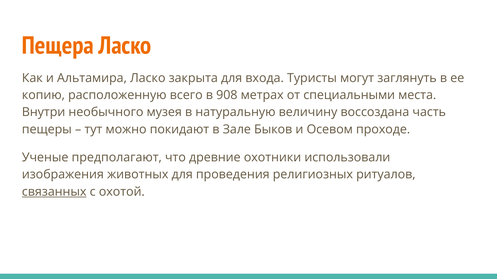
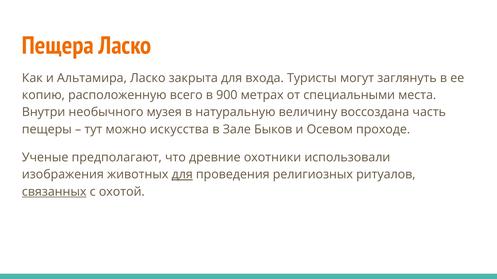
908: 908 -> 900 (227, 95)
покидают: покидают -> искусства (179, 130)
для underline: none -> present (182, 175)
